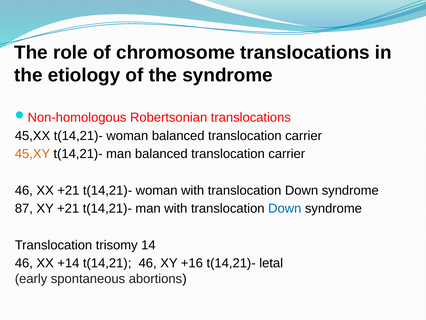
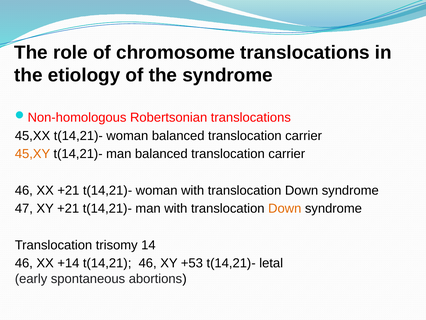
87: 87 -> 47 (24, 208)
Down colour: blue -> orange (285, 208)
+16: +16 -> +53 (192, 263)
